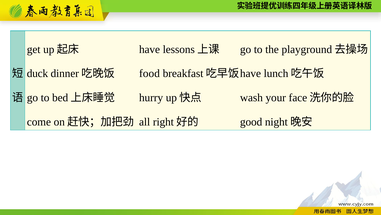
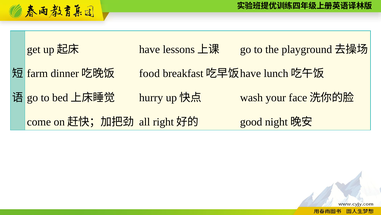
duck: duck -> farm (37, 73)
